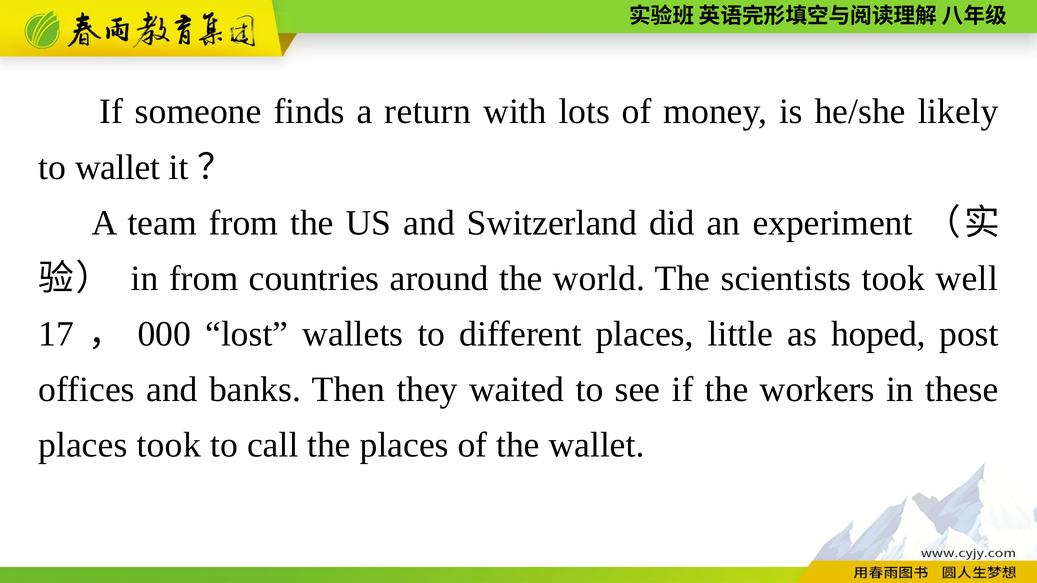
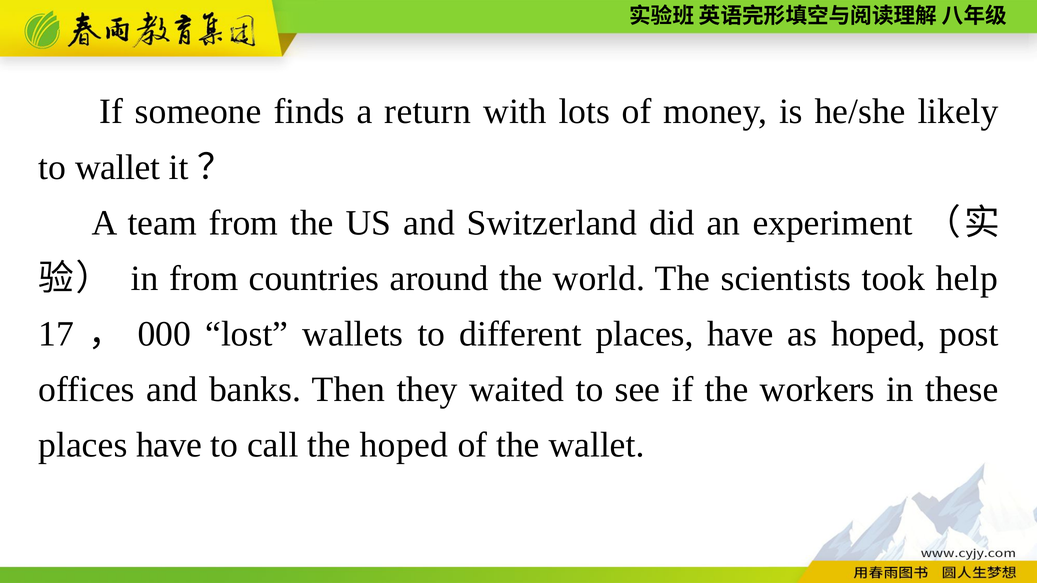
well: well -> help (967, 279)
different places little: little -> have (741, 334)
took: took -> have (169, 445)
the places: places -> hoped (404, 445)
